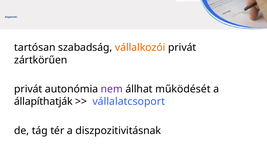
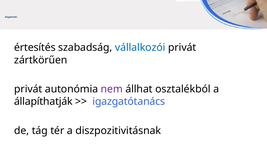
tartósan: tartósan -> értesítés (35, 48)
vállalkozói colour: orange -> blue (140, 48)
működését: működését -> osztalékból (183, 89)
vállalatcsoport: vállalatcsoport -> igazgatótanács (129, 102)
